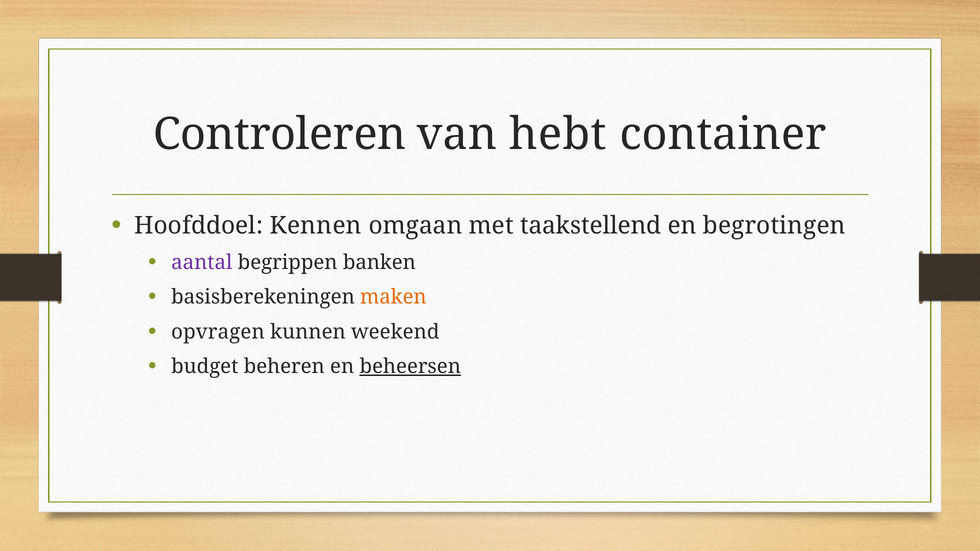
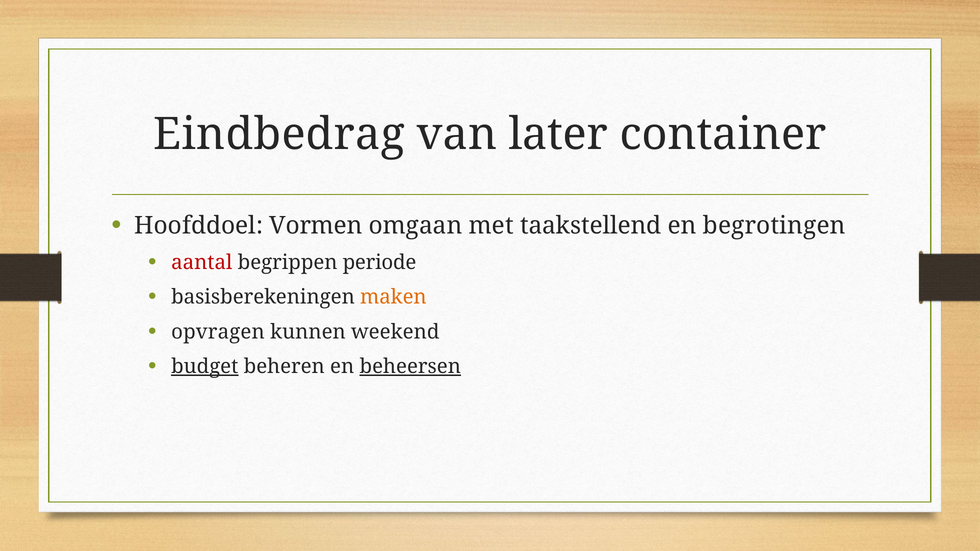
Controleren: Controleren -> Eindbedrag (279, 134)
hebt: hebt -> later (558, 134)
Kennen: Kennen -> Vormen (316, 226)
aantal colour: purple -> red (202, 263)
banken: banken -> periode (379, 263)
budget underline: none -> present (205, 367)
